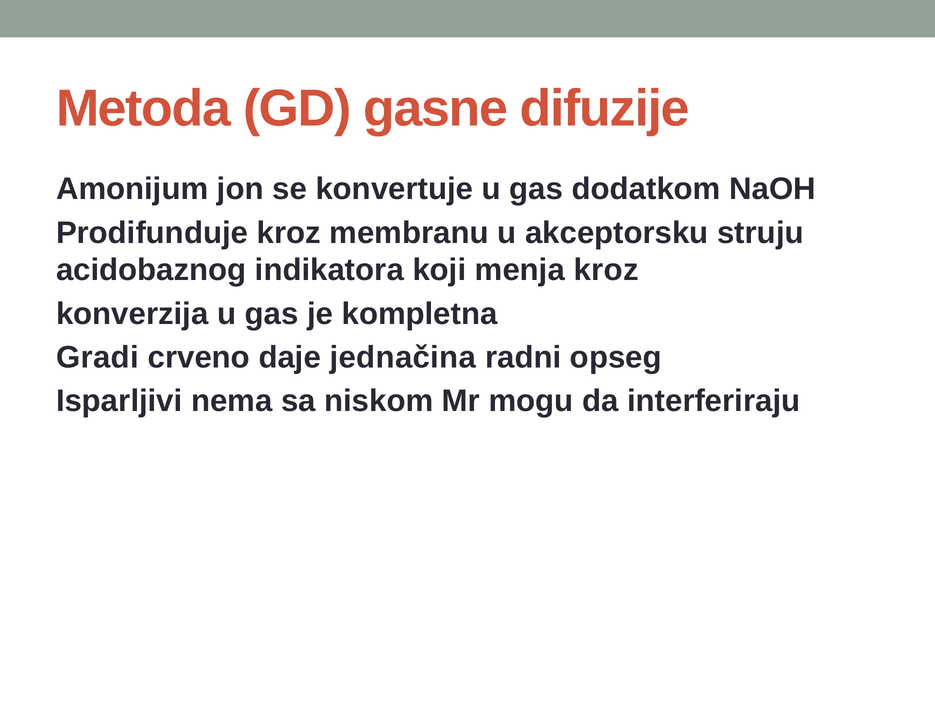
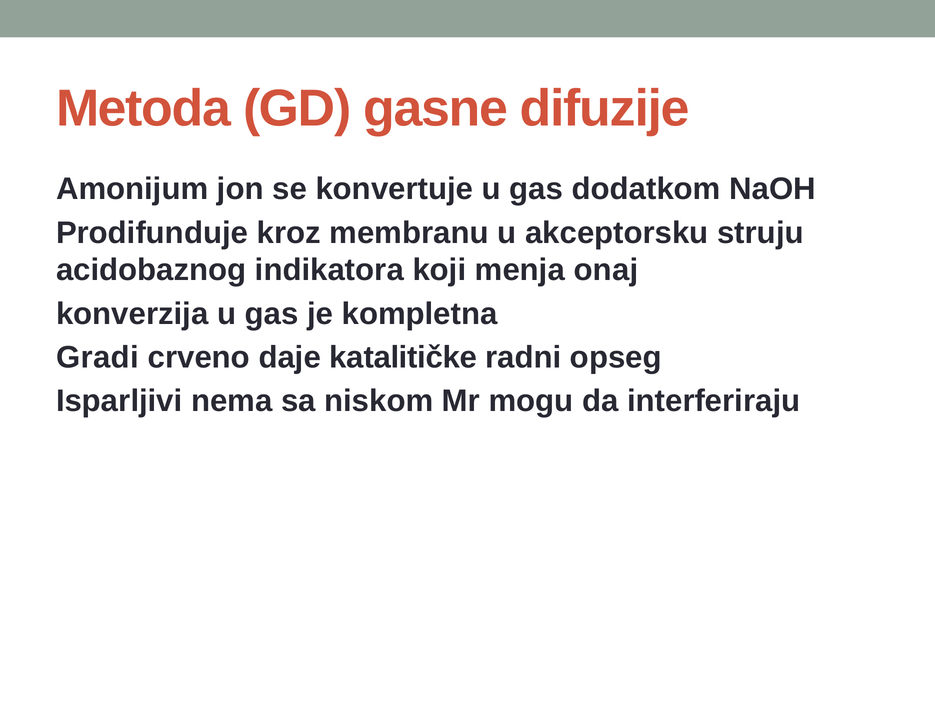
menja kroz: kroz -> onaj (606, 270)
jednačina: jednačina -> katalitičke (403, 357)
